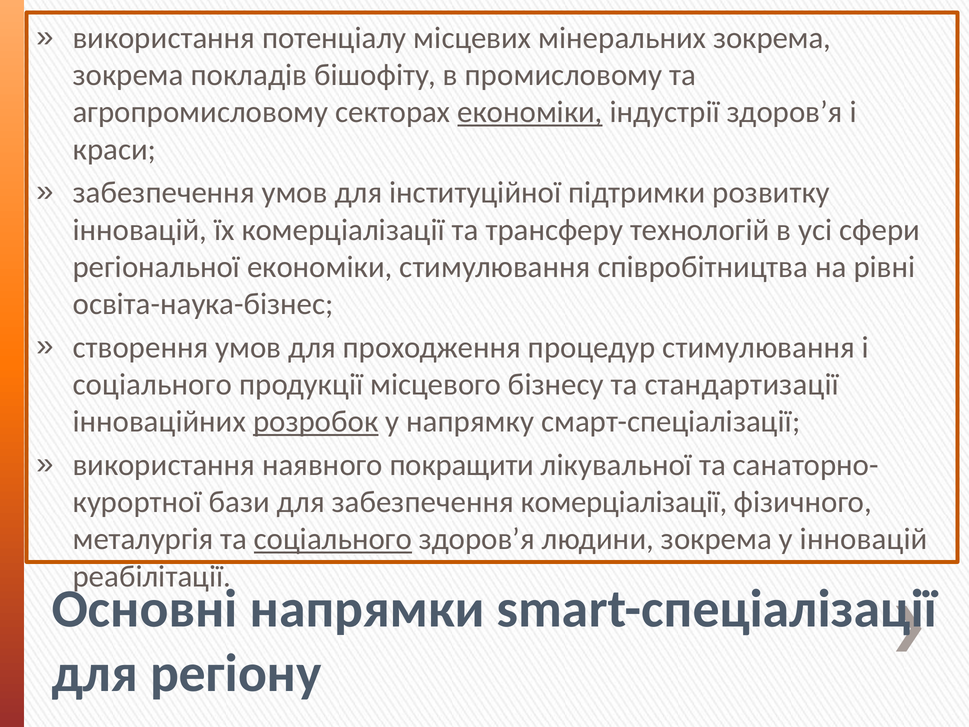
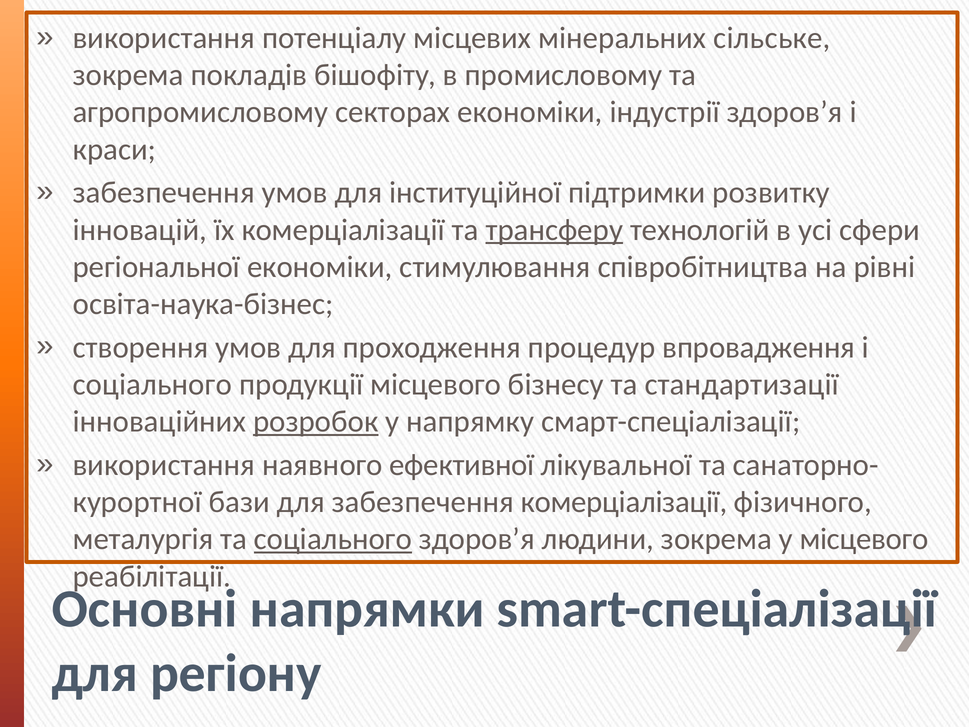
мінеральних зокрема: зокрема -> сільське (772, 38)
економіки underline: present -> none (530, 112)
трансферу underline: none -> present (554, 230)
процедур стимулювання: стимулювання -> впровадження (759, 347)
покращити: покращити -> ефективної (462, 465)
у інновацій: інновацій -> місцевого (864, 539)
